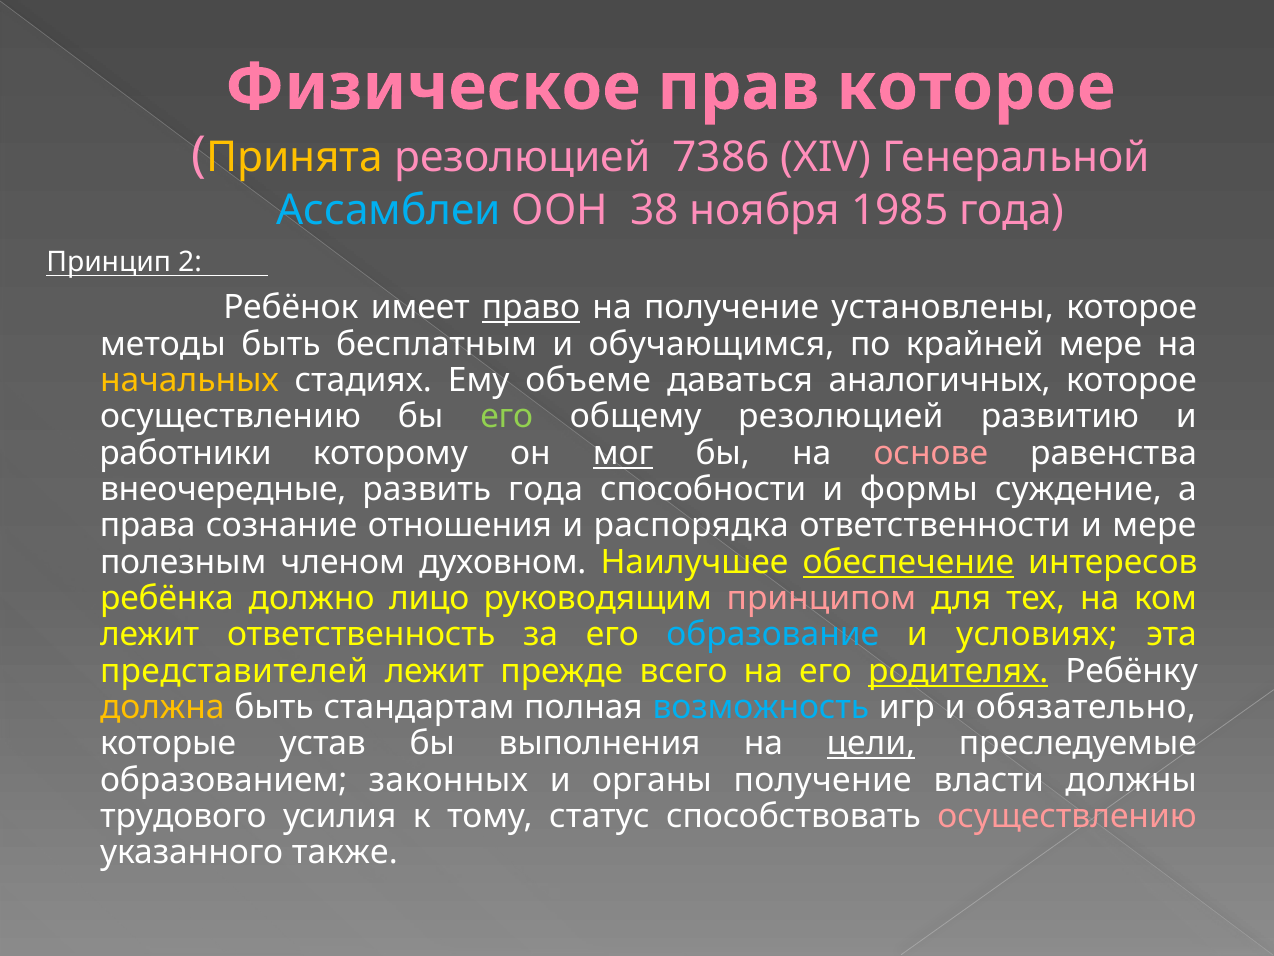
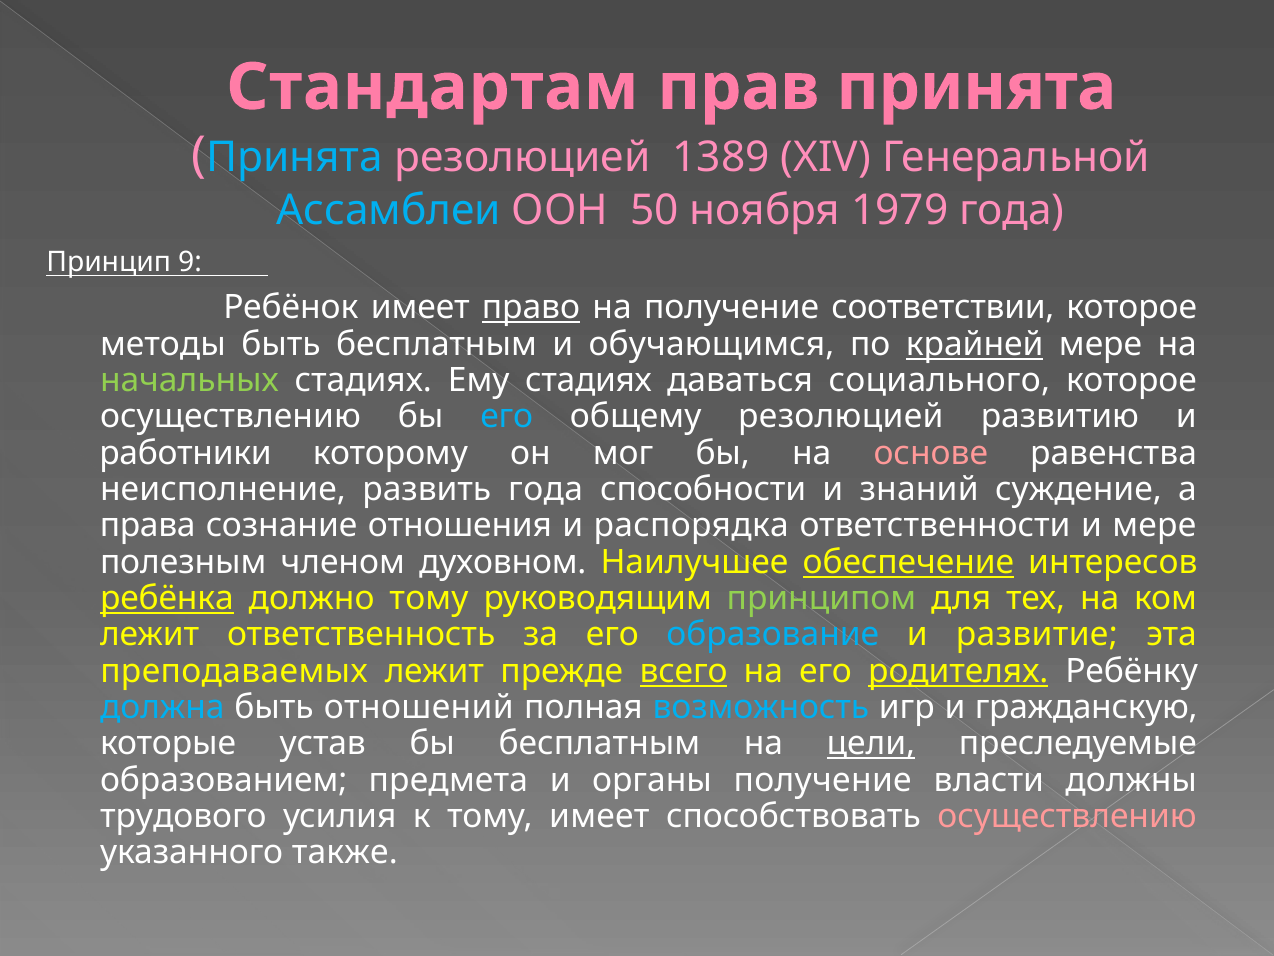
Физическое: Физическое -> Стандартам (433, 87)
прав которое: которое -> принята (976, 87)
Принята colour: yellow -> light blue (295, 158)
7386: 7386 -> 1389 (721, 158)
38: 38 -> 50 (654, 210)
1985: 1985 -> 1979 (900, 210)
2: 2 -> 9 (190, 262)
установлены: установлены -> соответствии (943, 308)
крайней underline: none -> present (975, 344)
начальных colour: yellow -> light green (189, 380)
Ему объеме: объеме -> стадиях (588, 380)
аналогичных: аналогичных -> социального (939, 380)
его colour: light green -> light blue (507, 417)
мог underline: present -> none (623, 453)
внеочередные: внеочередные -> неисполнение (223, 489)
формы: формы -> знаний (919, 489)
ребёнка underline: none -> present (167, 598)
должно лицо: лицо -> тому (429, 598)
принципом colour: pink -> light green (821, 598)
условиях: условиях -> развитие (1037, 635)
представителей: представителей -> преподаваемых (234, 671)
всего underline: none -> present (684, 671)
должна colour: yellow -> light blue (162, 707)
стандартам: стандартам -> отношений (419, 707)
обязательно: обязательно -> гражданскую (1086, 707)
бы выполнения: выполнения -> бесплатным (599, 743)
законных: законных -> предмета (448, 780)
тому статус: статус -> имеет (599, 816)
